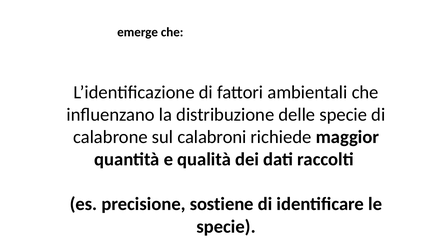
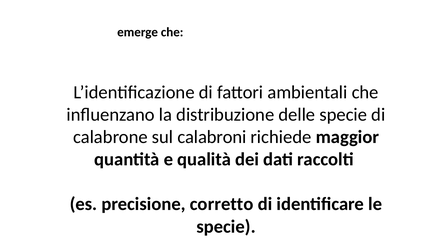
sostiene: sostiene -> corretto (222, 204)
